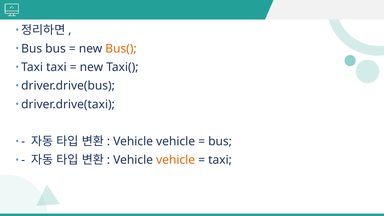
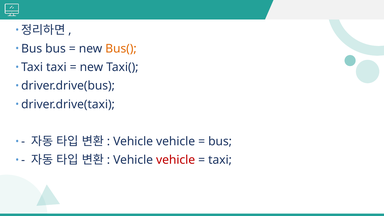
vehicle colour: orange -> red (176, 160)
